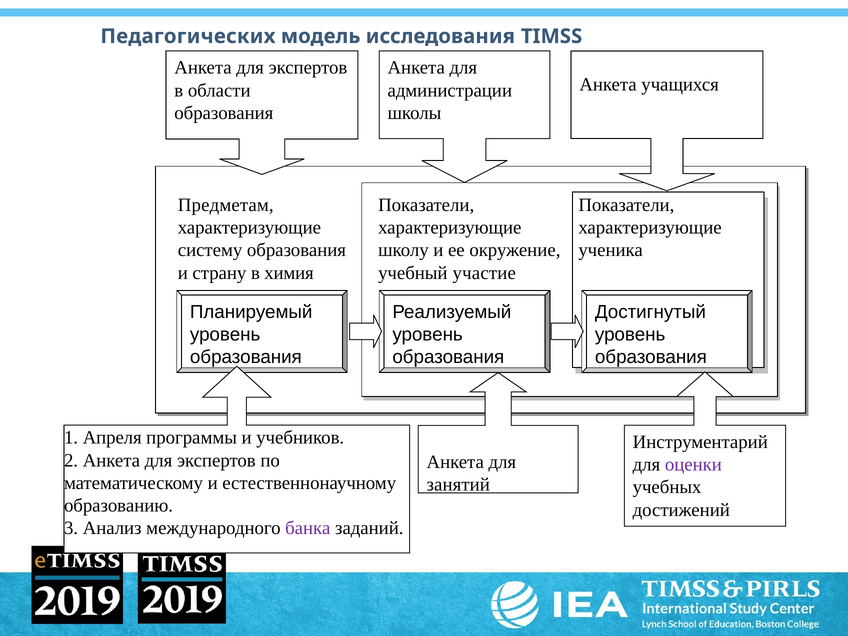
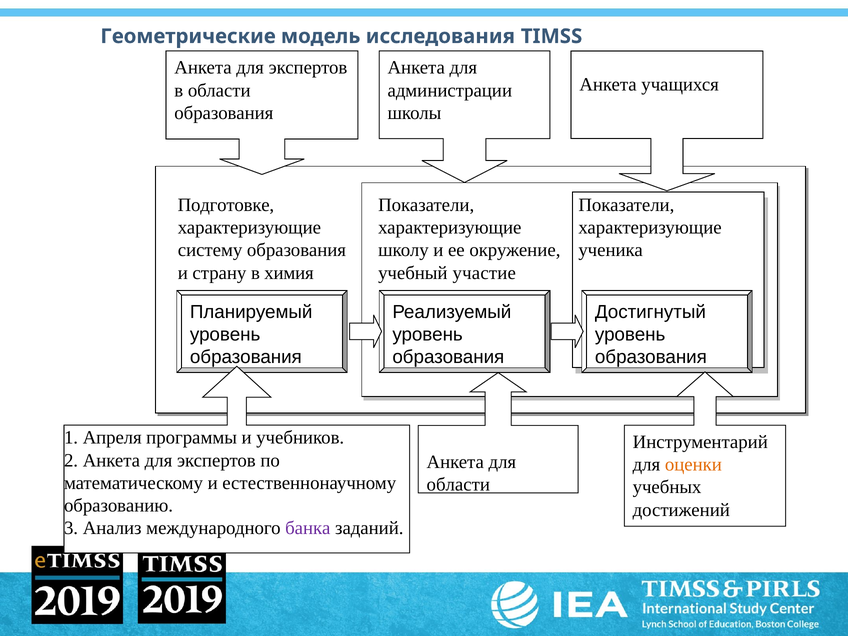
Педагогических: Педагогических -> Геометрические (188, 36)
Предметам: Предметам -> Подготовке (226, 205)
оценки colour: purple -> orange (693, 465)
занятий: занятий -> области (458, 485)
